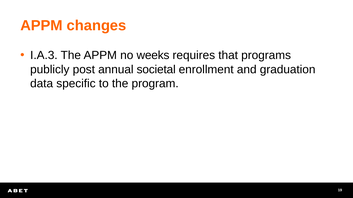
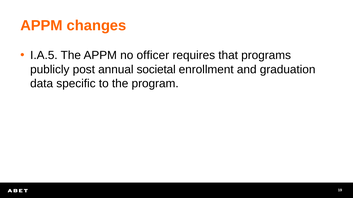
I.A.3: I.A.3 -> I.A.5 (44, 56)
weeks: weeks -> officer (153, 56)
